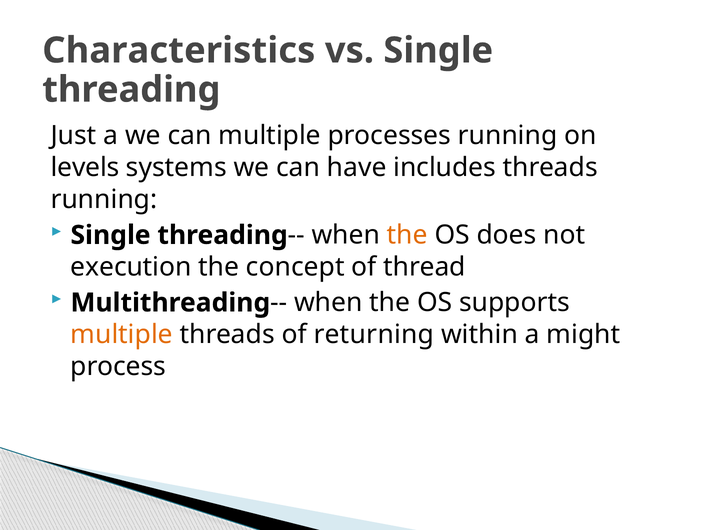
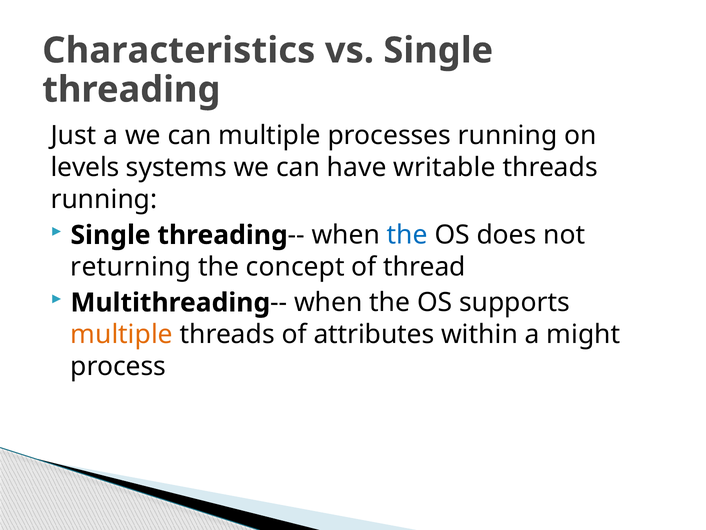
includes: includes -> writable (444, 167)
the colour: orange -> blue (407, 235)
execution: execution -> returning (131, 267)
returning: returning -> attributes (374, 334)
